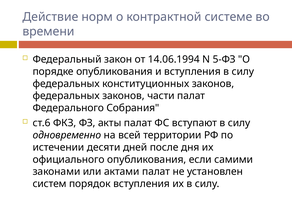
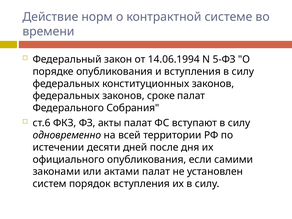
части: части -> сроке (161, 96)
